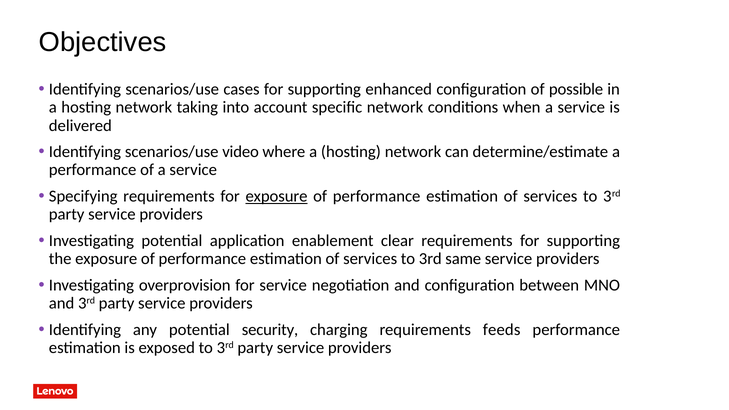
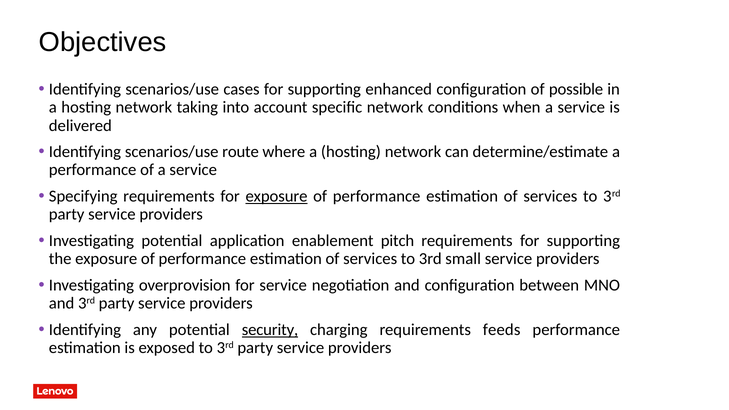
video: video -> route (241, 152)
clear: clear -> pitch (397, 241)
same: same -> small (463, 259)
security underline: none -> present (270, 330)
